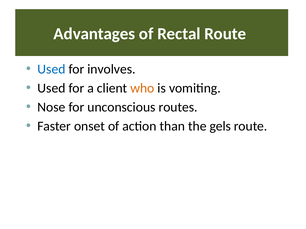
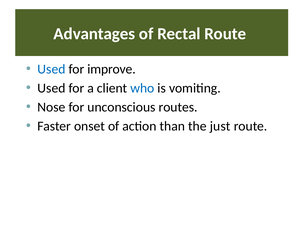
involves: involves -> improve (112, 69)
who colour: orange -> blue (142, 88)
gels: gels -> just (220, 126)
